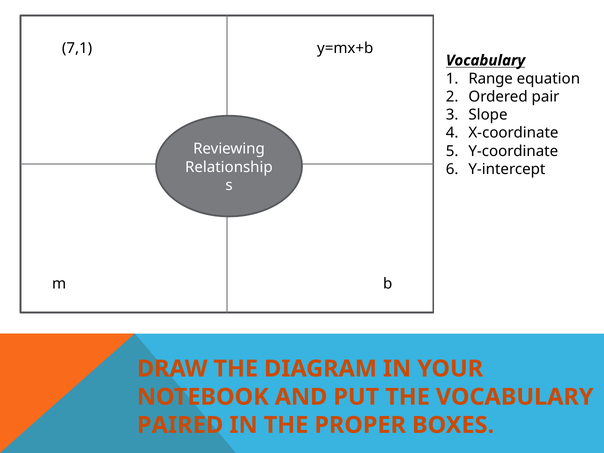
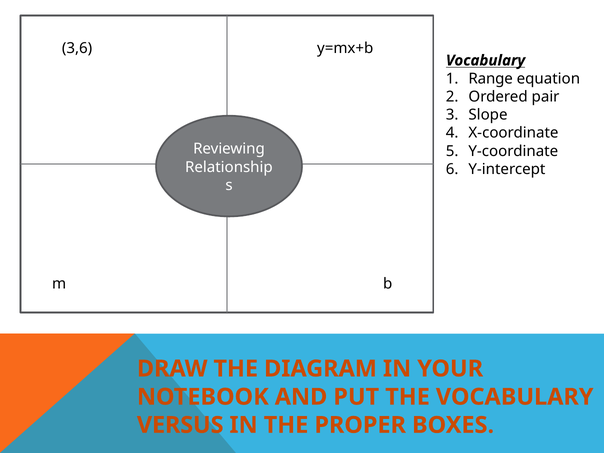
7,1: 7,1 -> 3,6 (77, 48)
PAIRED: PAIRED -> VERSUS (180, 425)
